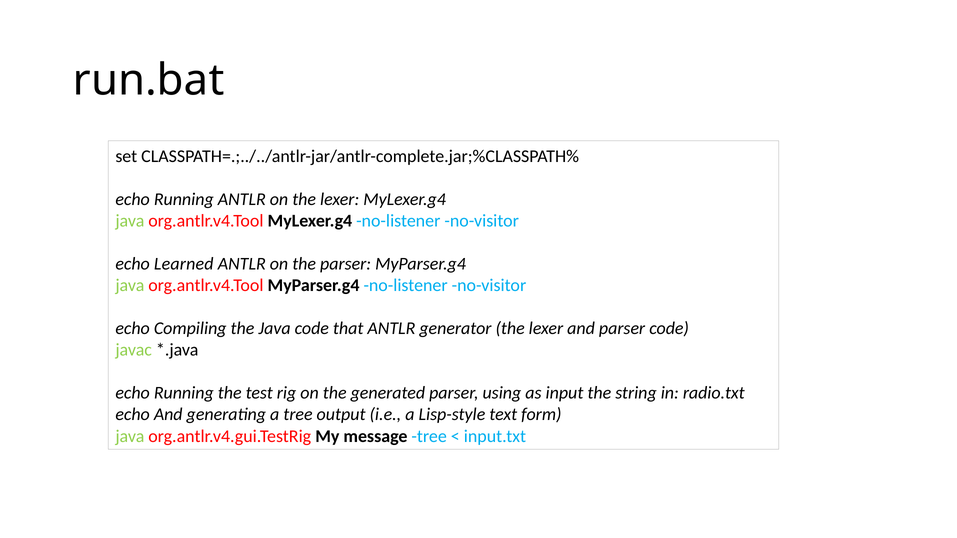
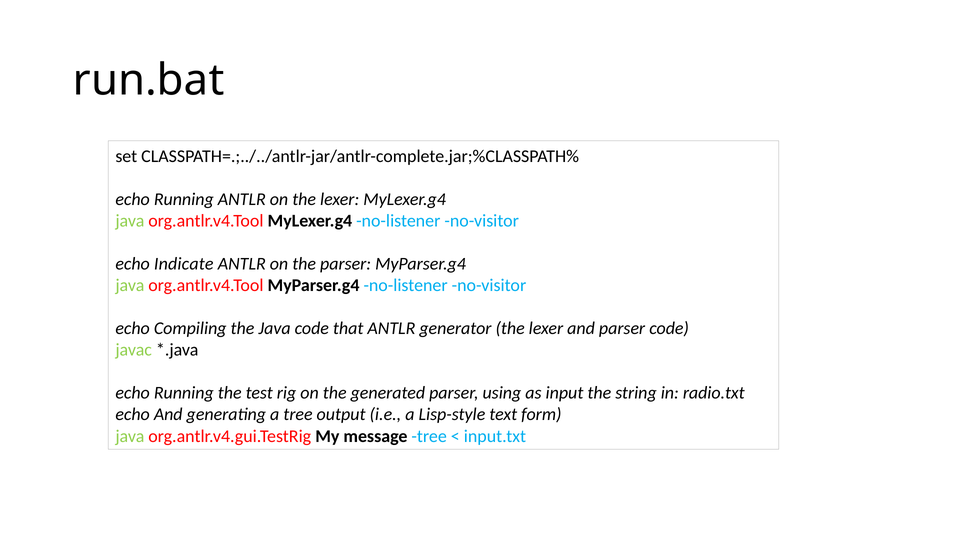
Learned: Learned -> Indicate (184, 264)
